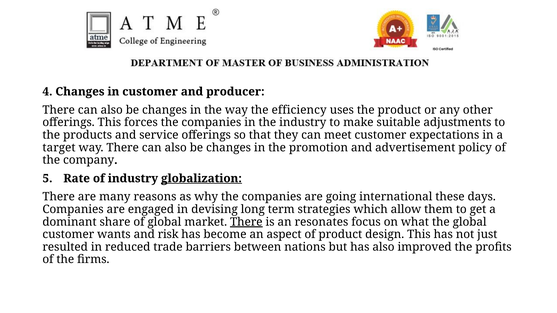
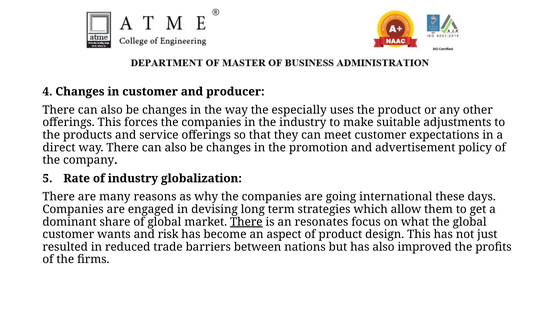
efficiency: efficiency -> especially (299, 110)
target: target -> direct (59, 148)
globalization underline: present -> none (201, 179)
